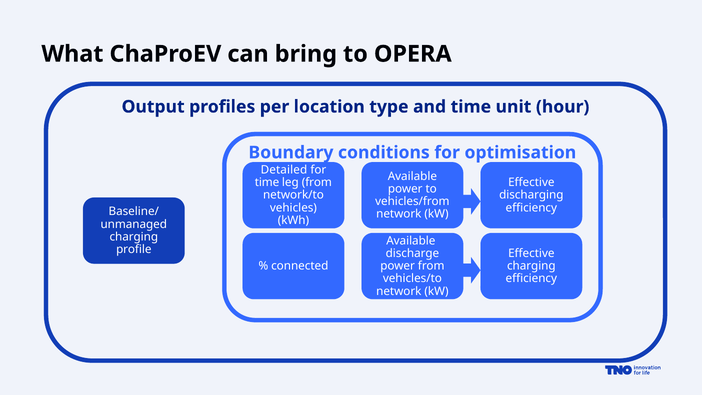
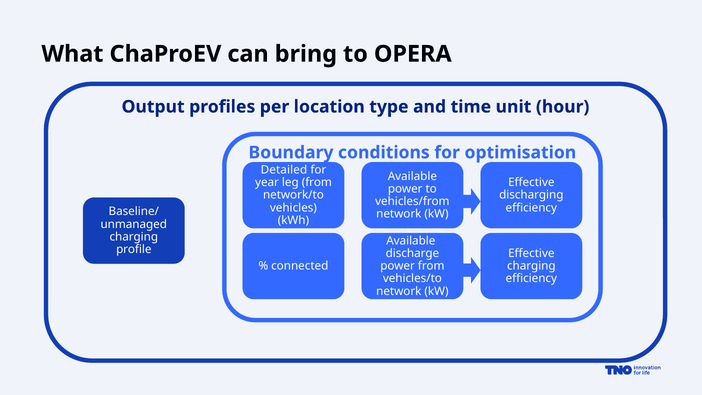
time: time -> year (267, 182)
